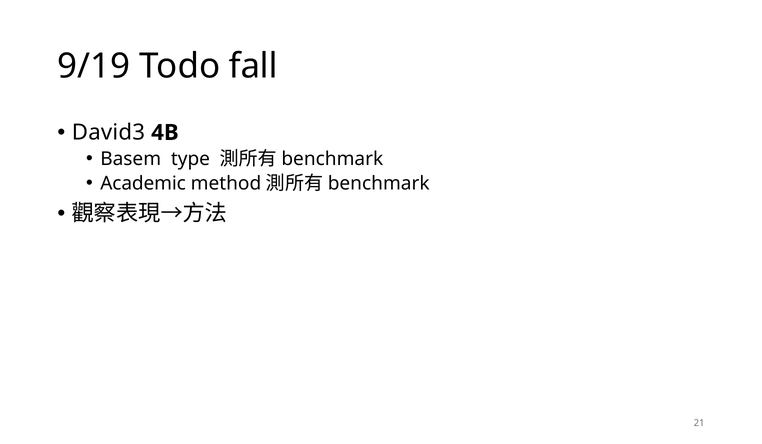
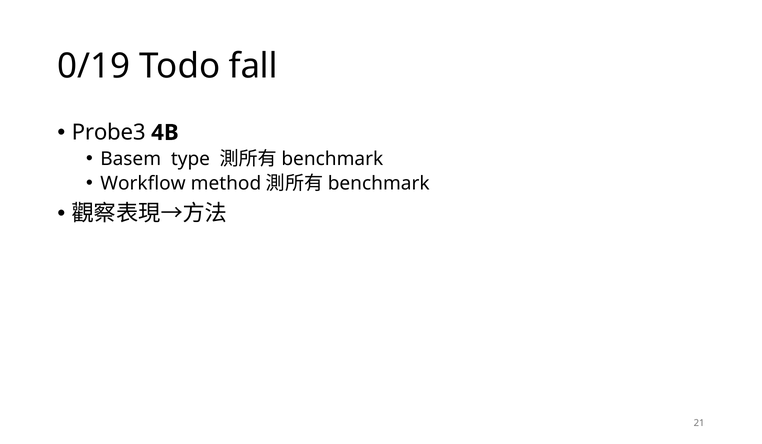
9/19: 9/19 -> 0/19 (94, 66)
David3: David3 -> Probe3 (109, 133)
Academic: Academic -> Workflow (143, 183)
